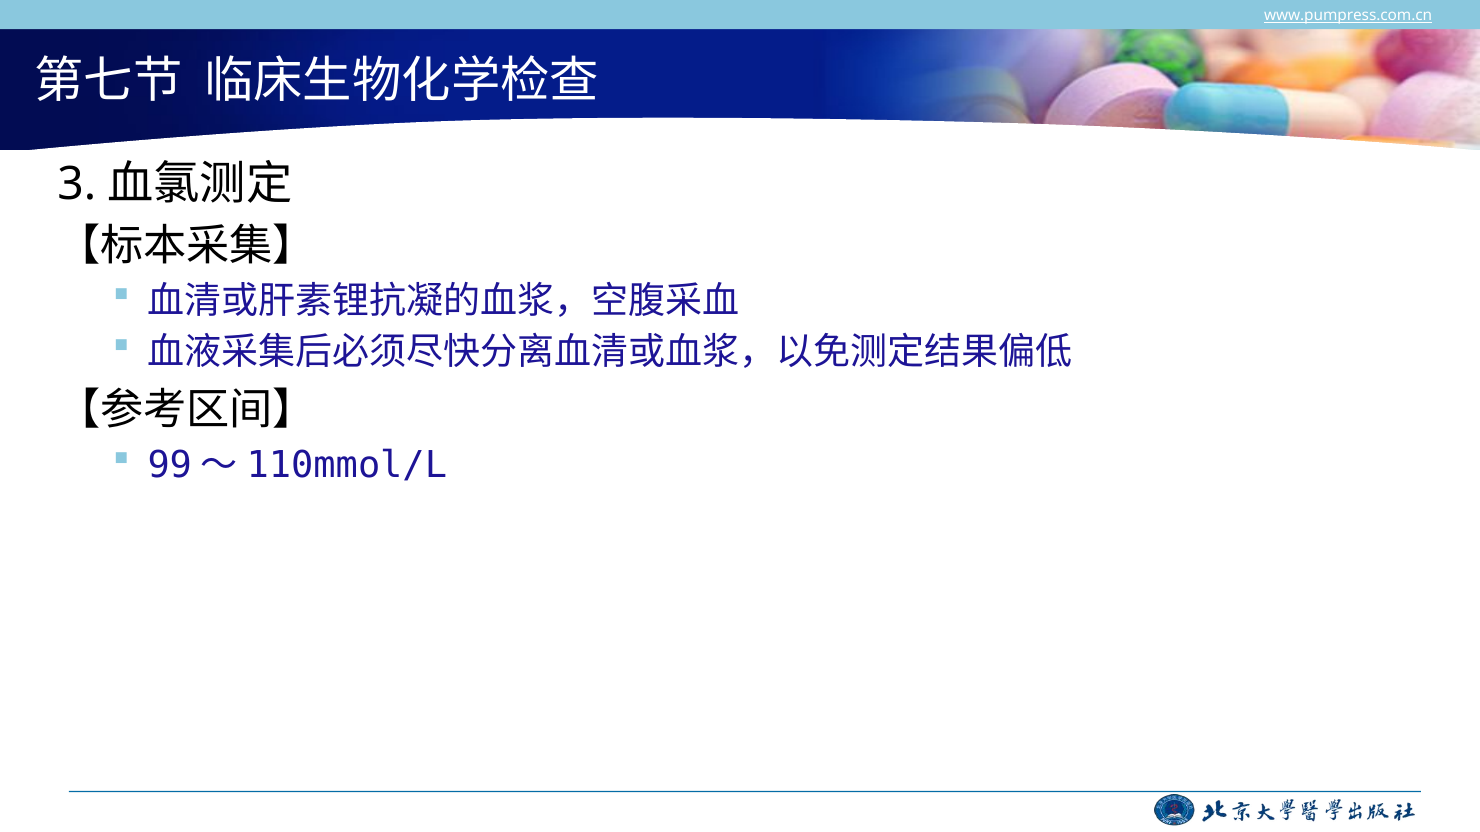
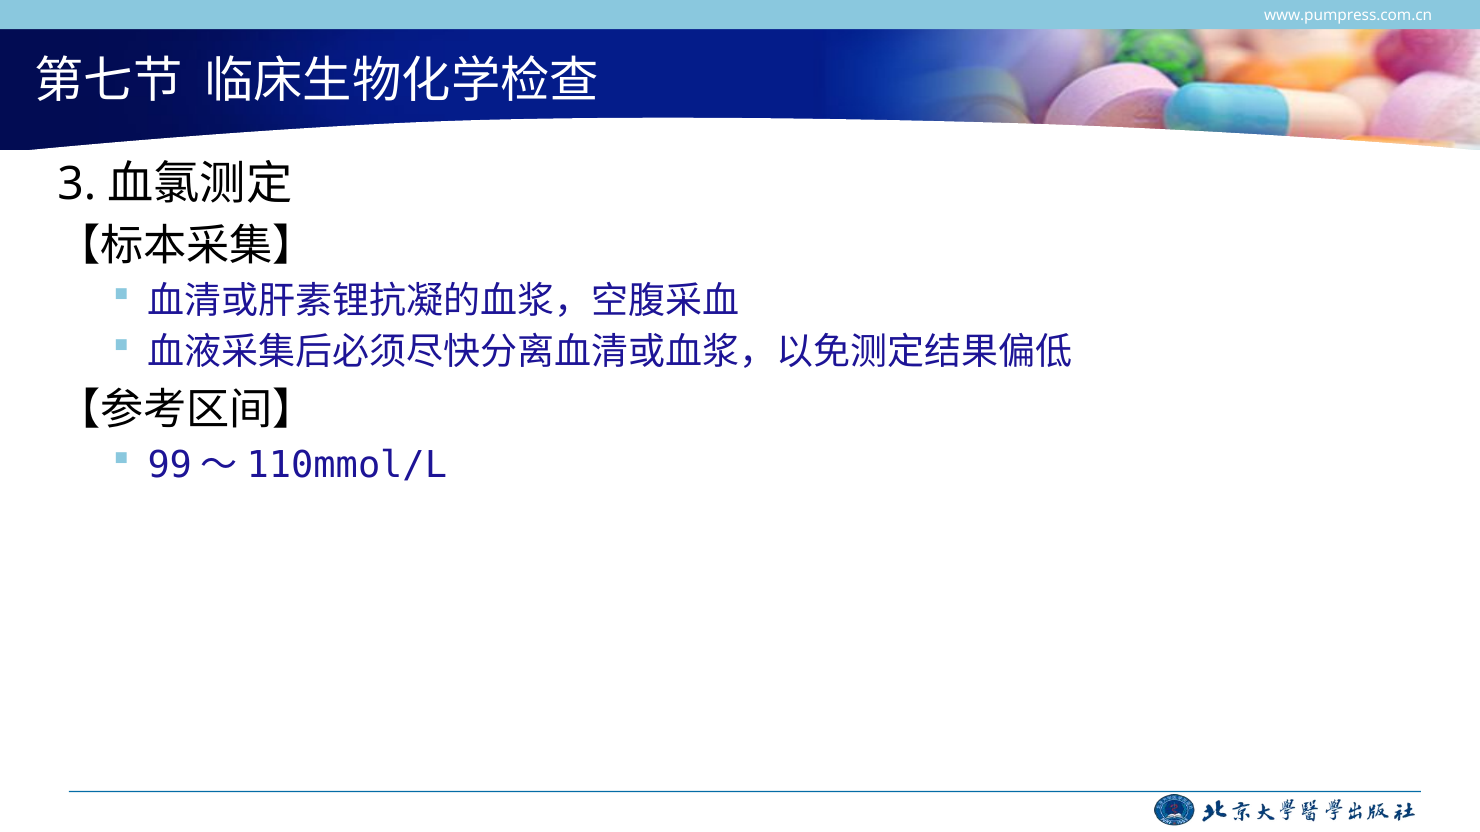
www.pumpress.com.cn underline: present -> none (1348, 16)
